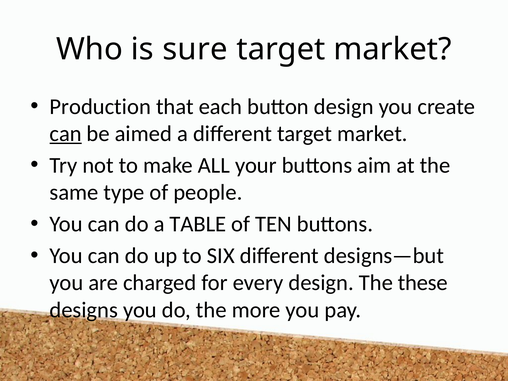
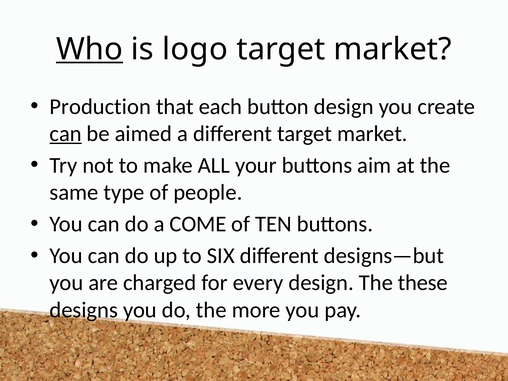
Who underline: none -> present (89, 49)
sure: sure -> logo (195, 49)
TABLE: TABLE -> COME (198, 224)
